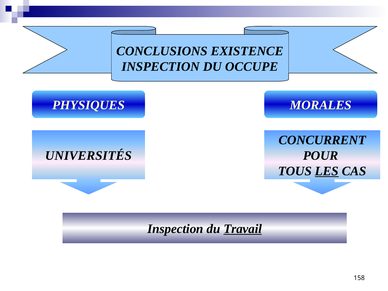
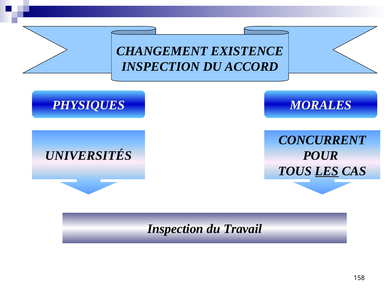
CONCLUSIONS: CONCLUSIONS -> CHANGEMENT (162, 51)
OCCUPE: OCCUPE -> ACCORD (252, 67)
Travail underline: present -> none (243, 229)
